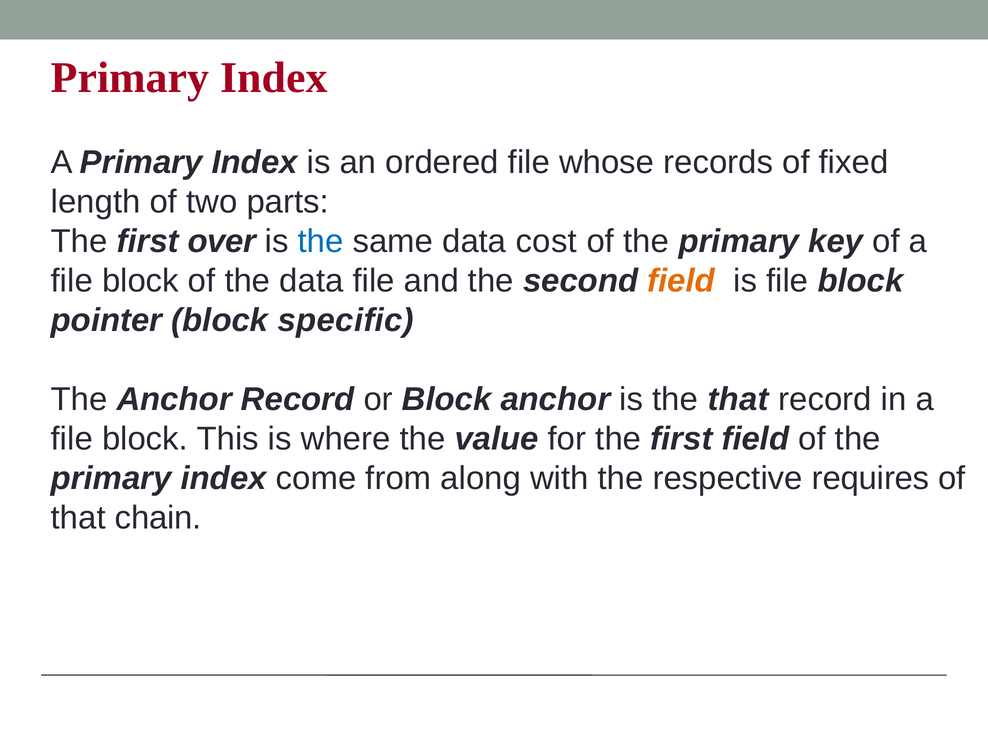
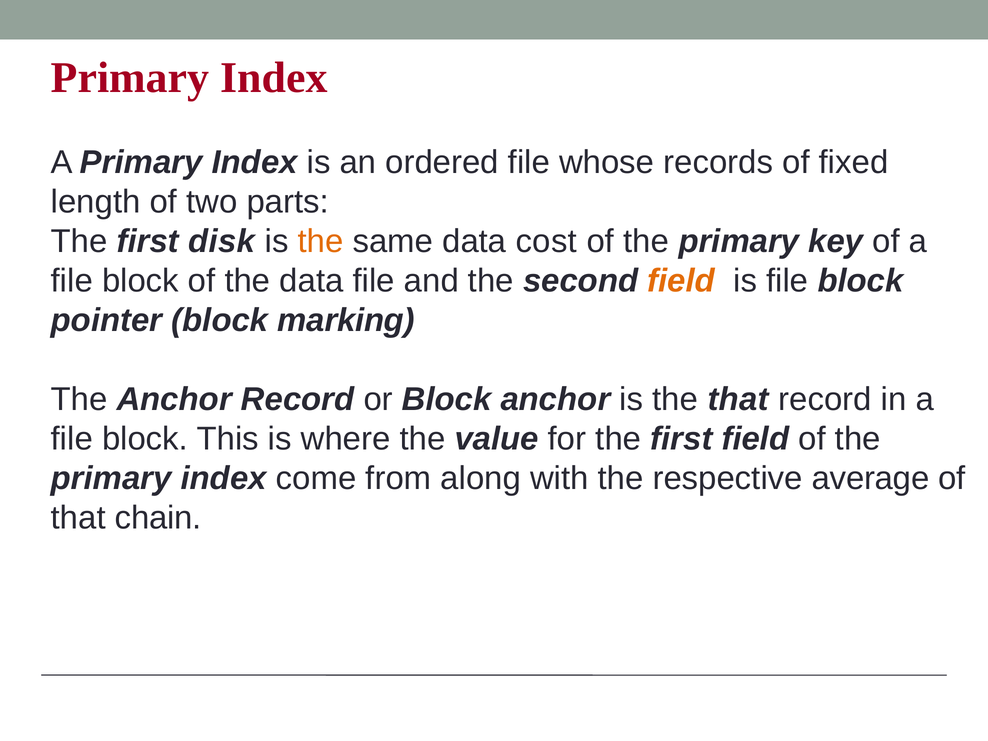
over: over -> disk (222, 241)
the colour: blue -> orange (320, 241)
specific: specific -> marking (346, 320)
requires: requires -> average (871, 479)
